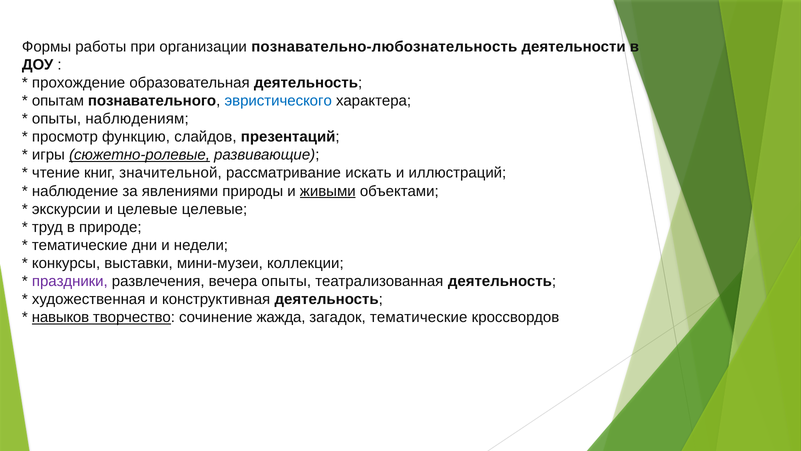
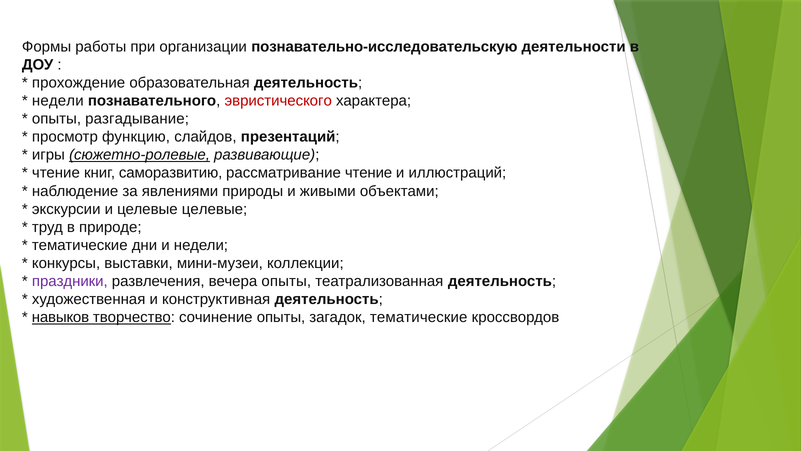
познавательно-любознательность: познавательно-любознательность -> познавательно-исследовательскую (384, 47)
опытам: опытам -> недели (58, 101)
эвристического colour: blue -> red (278, 101)
наблюдениям: наблюдениям -> разгадывание (137, 119)
значительной: значительной -> саморазвитию (171, 173)
рассматривание искать: искать -> чтение (369, 173)
живыми underline: present -> none (328, 191)
сочинение жажда: жажда -> опыты (281, 317)
